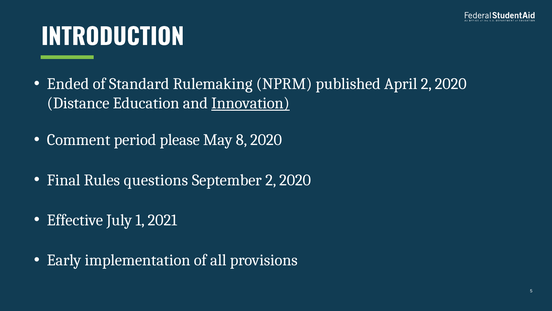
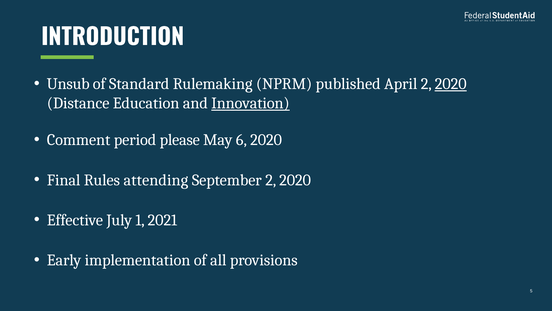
Ended: Ended -> Unsub (68, 84)
2020 underline: none -> present (451, 84)
8: 8 -> 6 (241, 140)
questions: questions -> attending (156, 180)
